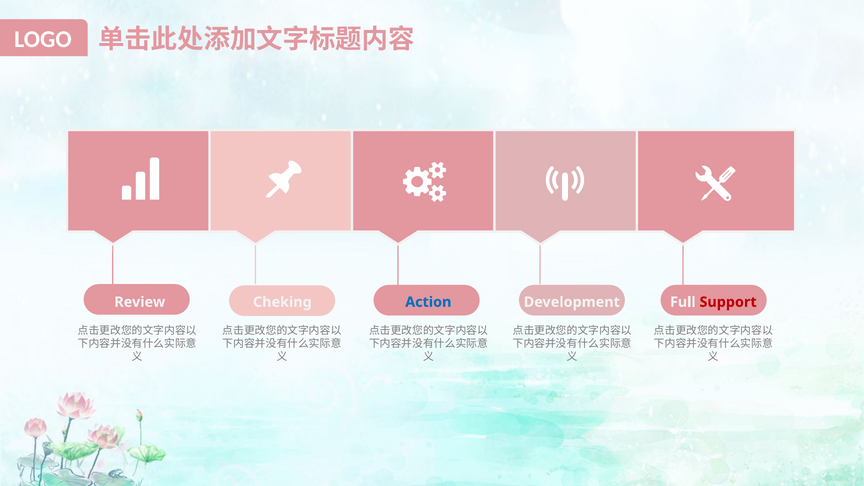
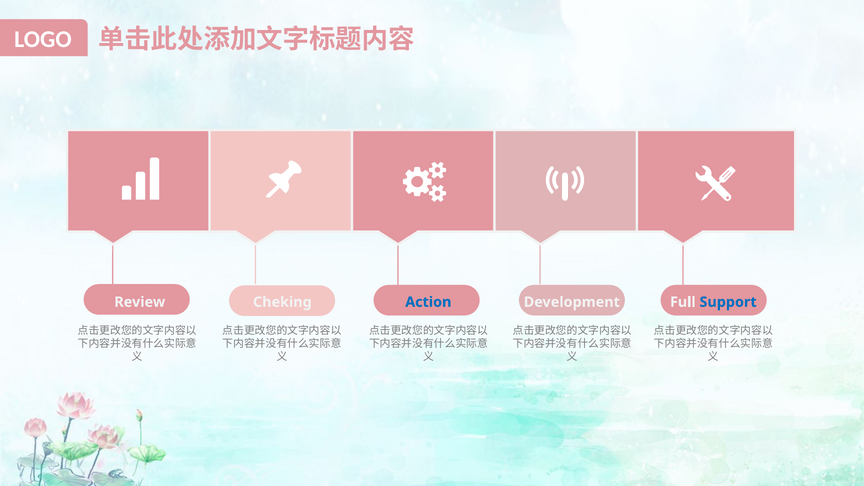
Support colour: red -> blue (728, 302)
